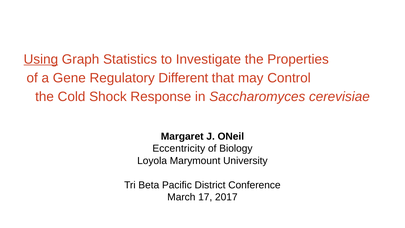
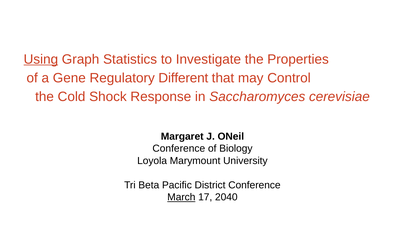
Eccentricity: Eccentricity -> Conference (179, 149)
March underline: none -> present (181, 197)
2017: 2017 -> 2040 (226, 197)
